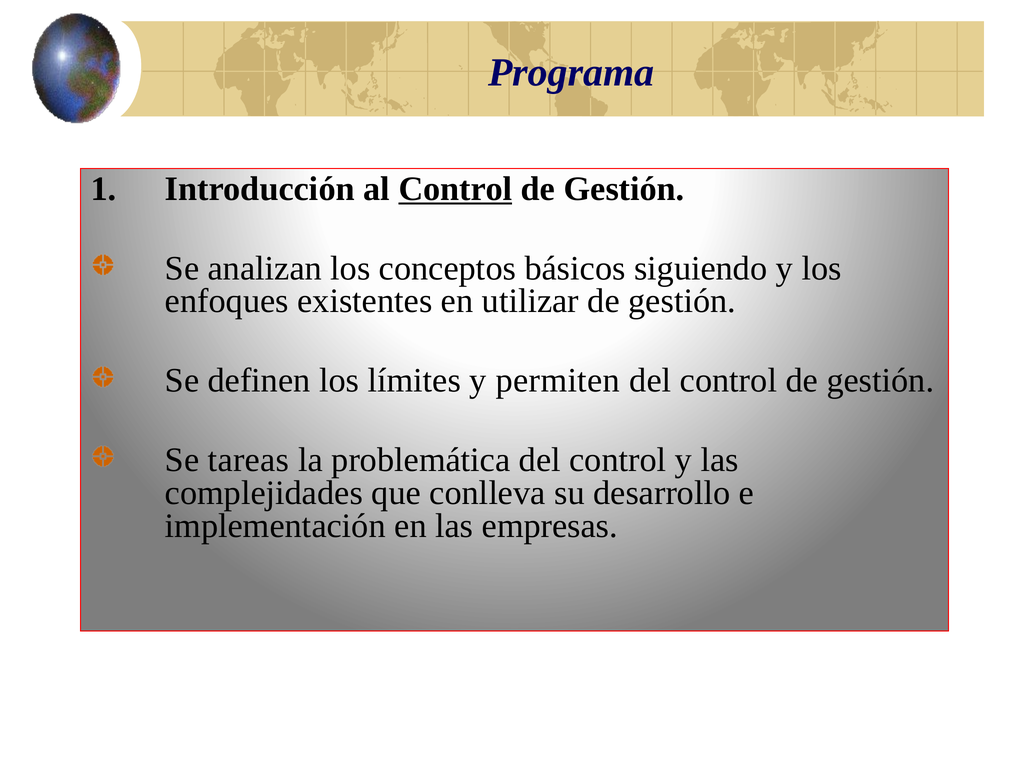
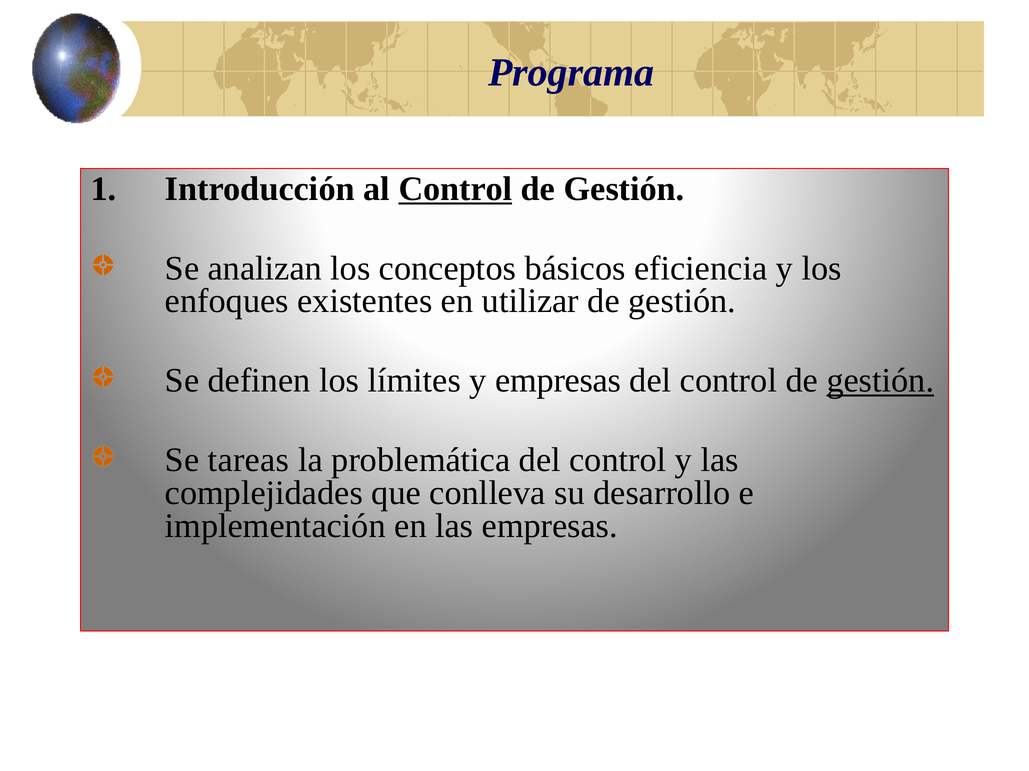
siguiendo: siguiendo -> eficiencia (701, 268)
y permiten: permiten -> empresas (558, 381)
gestión underline: none -> present (880, 381)
